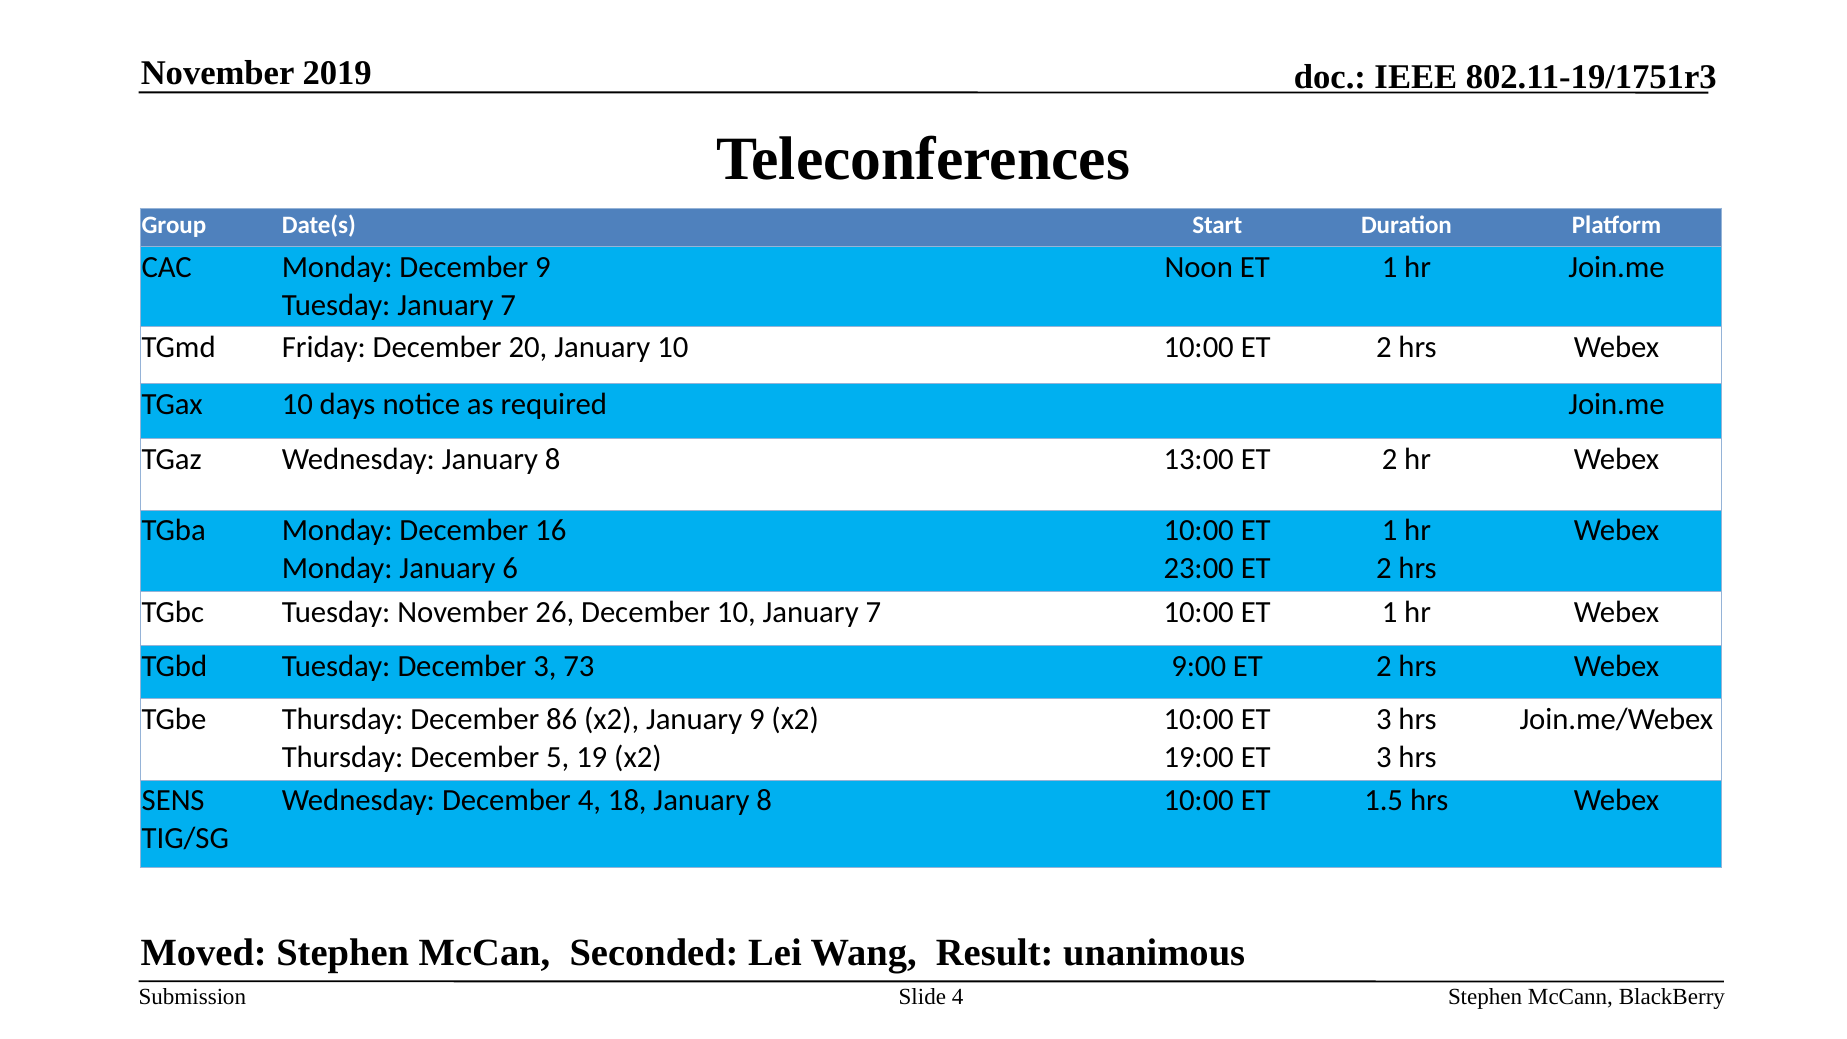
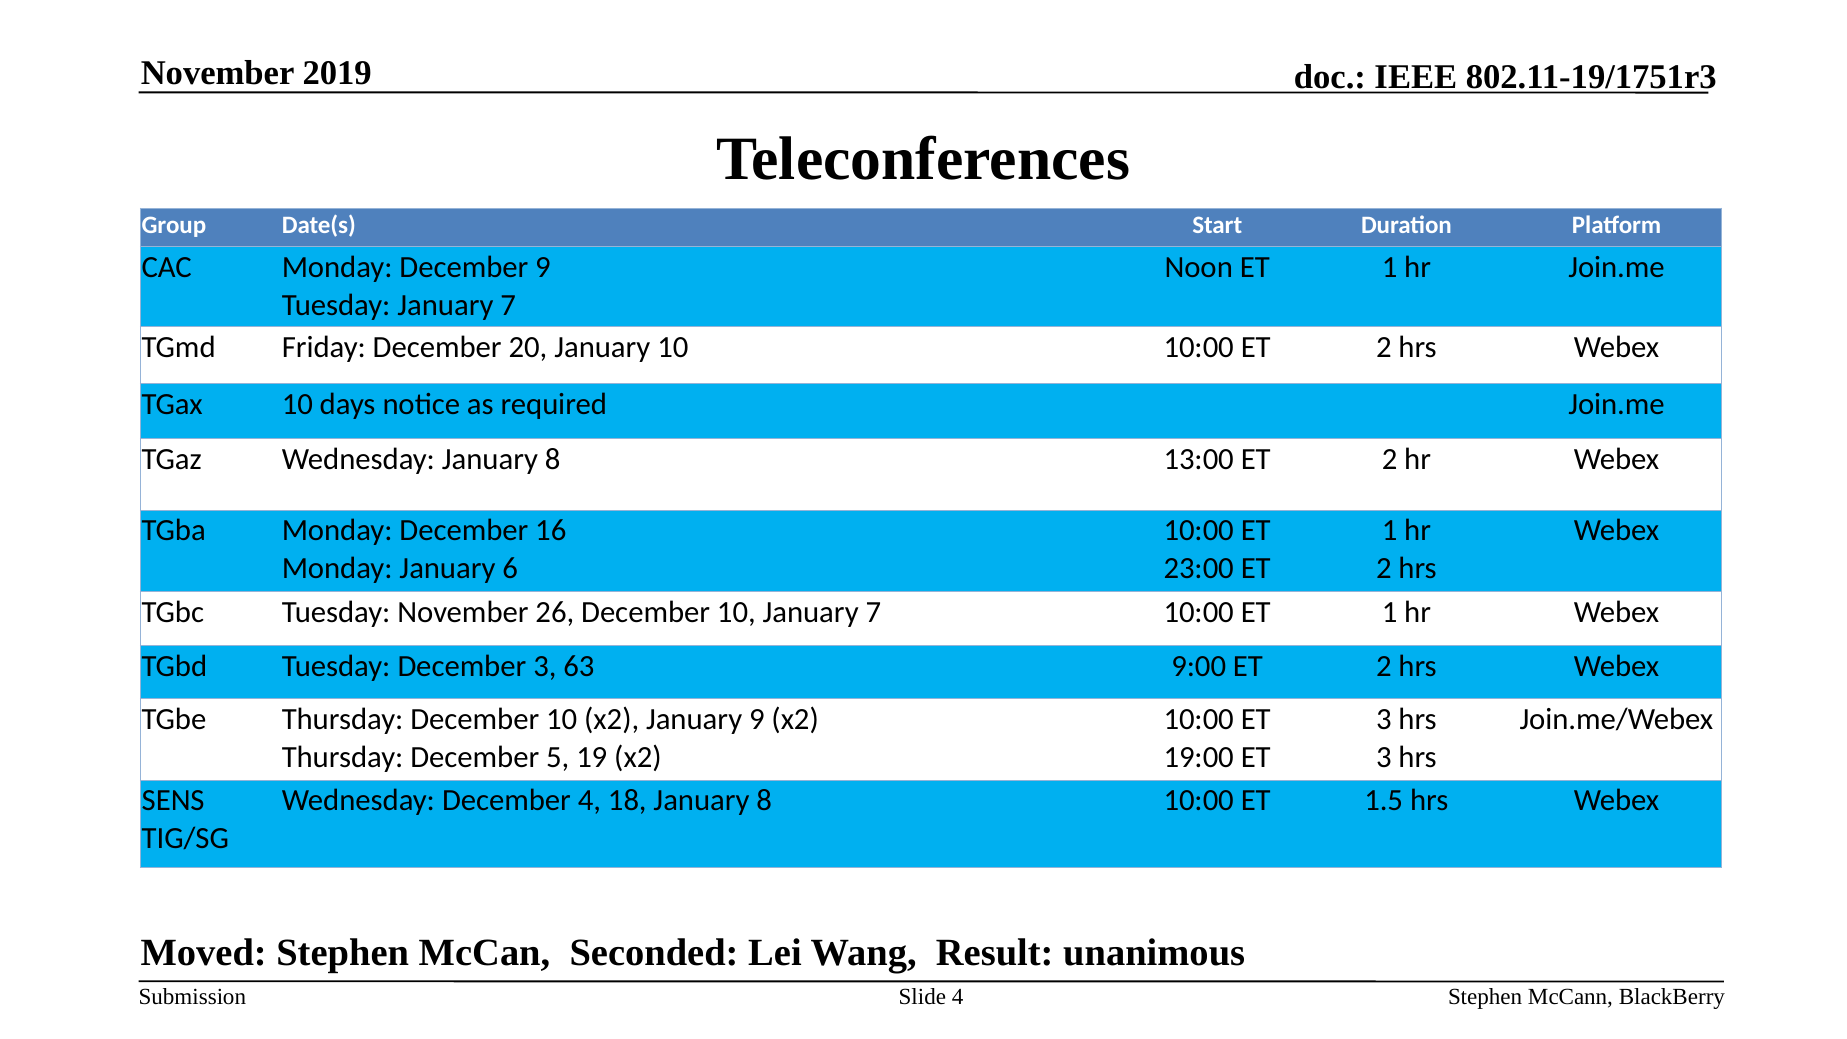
73: 73 -> 63 (579, 666)
Thursday December 86: 86 -> 10 (562, 719)
